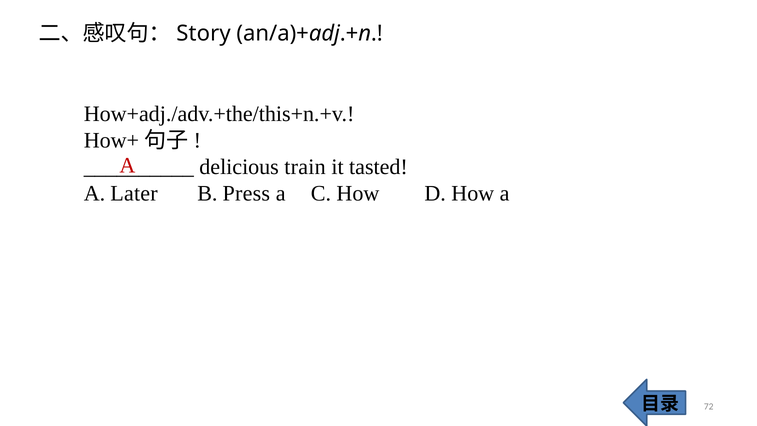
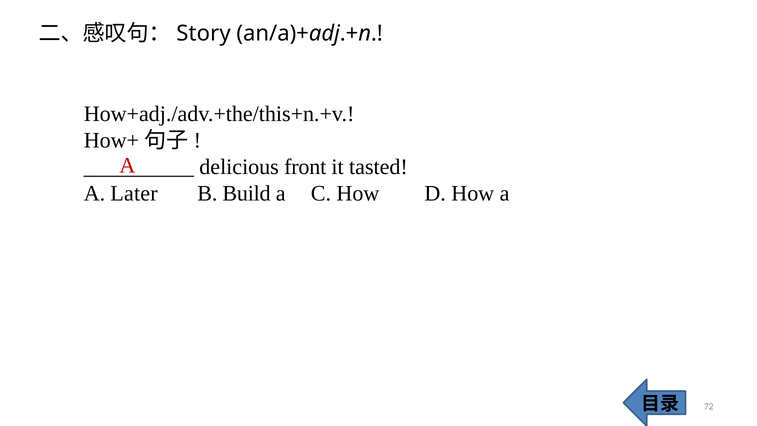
train: train -> front (305, 167)
Press: Press -> Build (247, 193)
